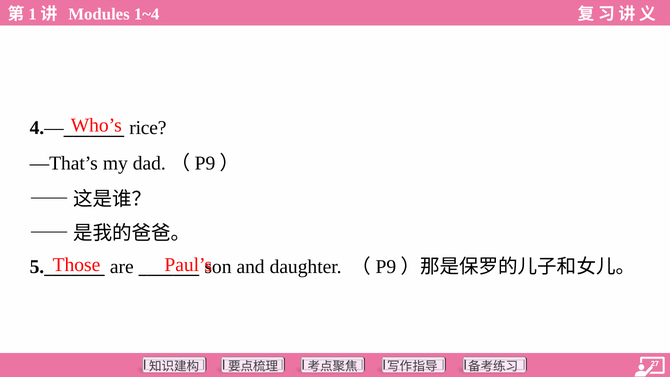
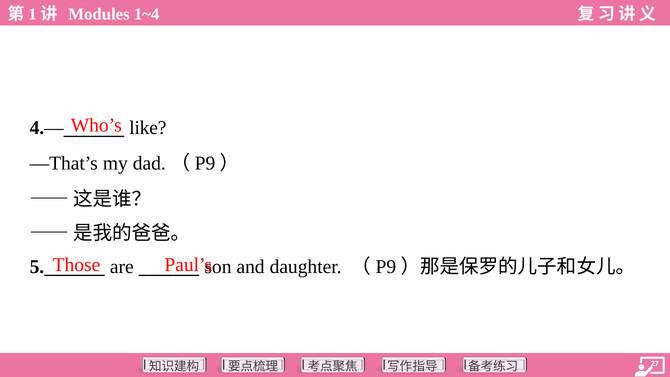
rice: rice -> like (148, 128)
